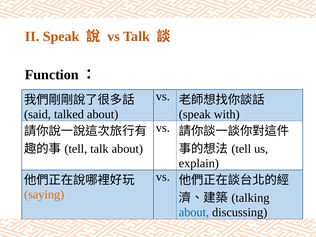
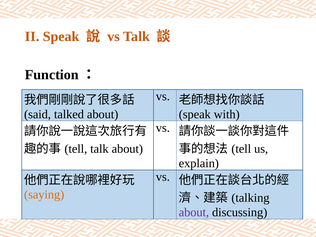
about colour: blue -> purple (194, 212)
